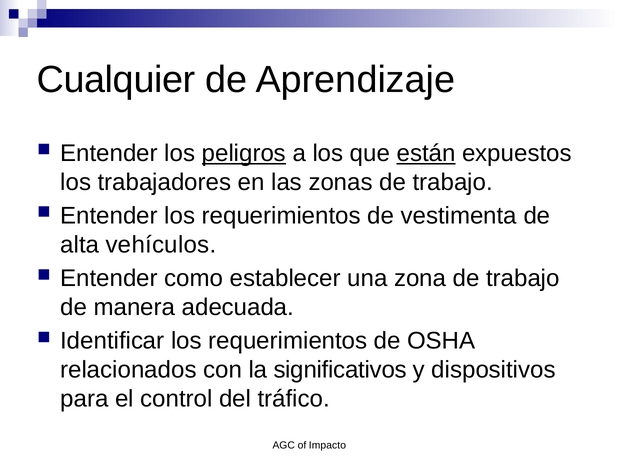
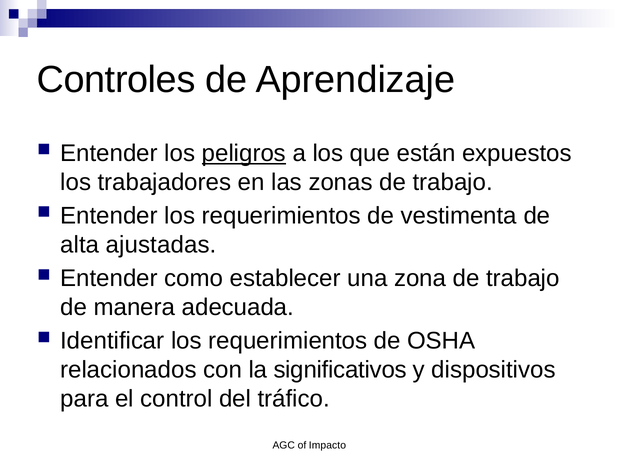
Cualquier: Cualquier -> Controles (116, 80)
están underline: present -> none (426, 153)
vehículos: vehículos -> ajustadas (161, 245)
